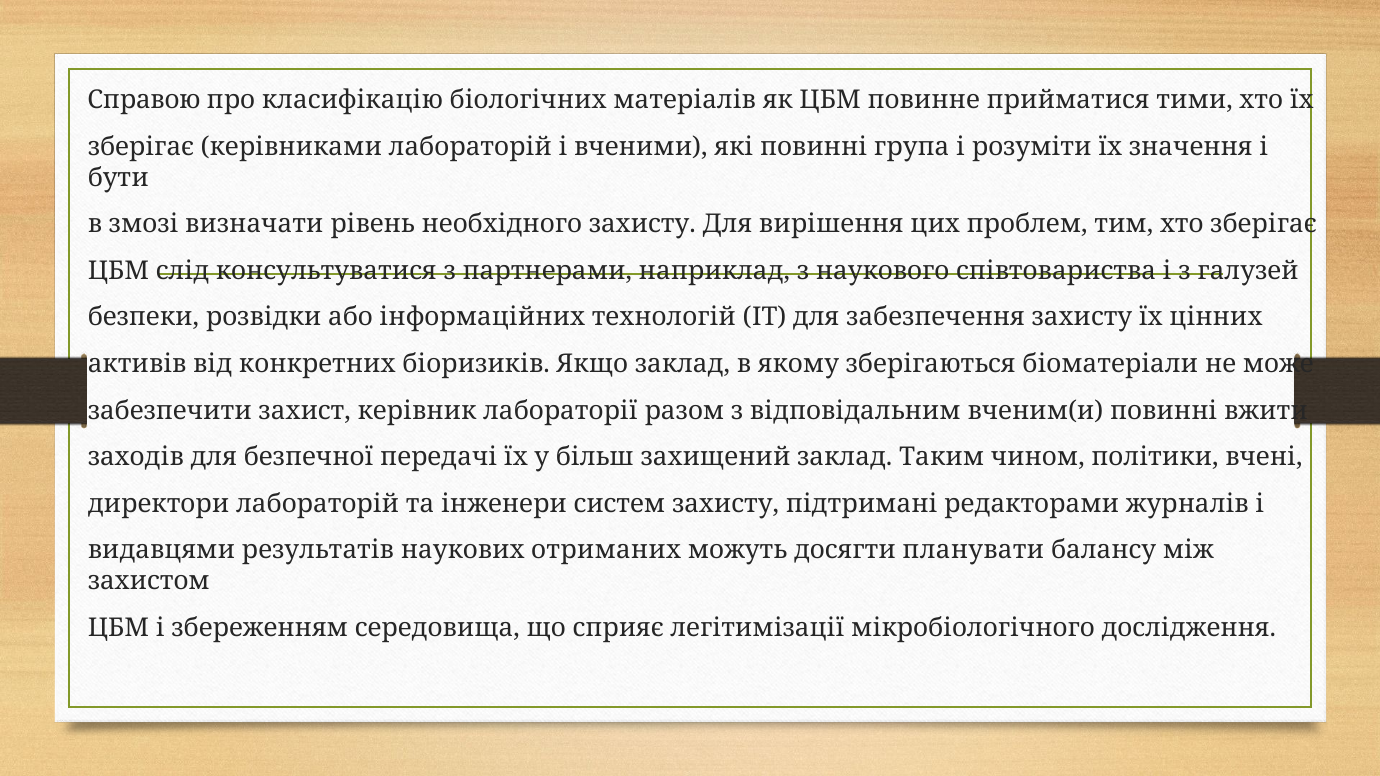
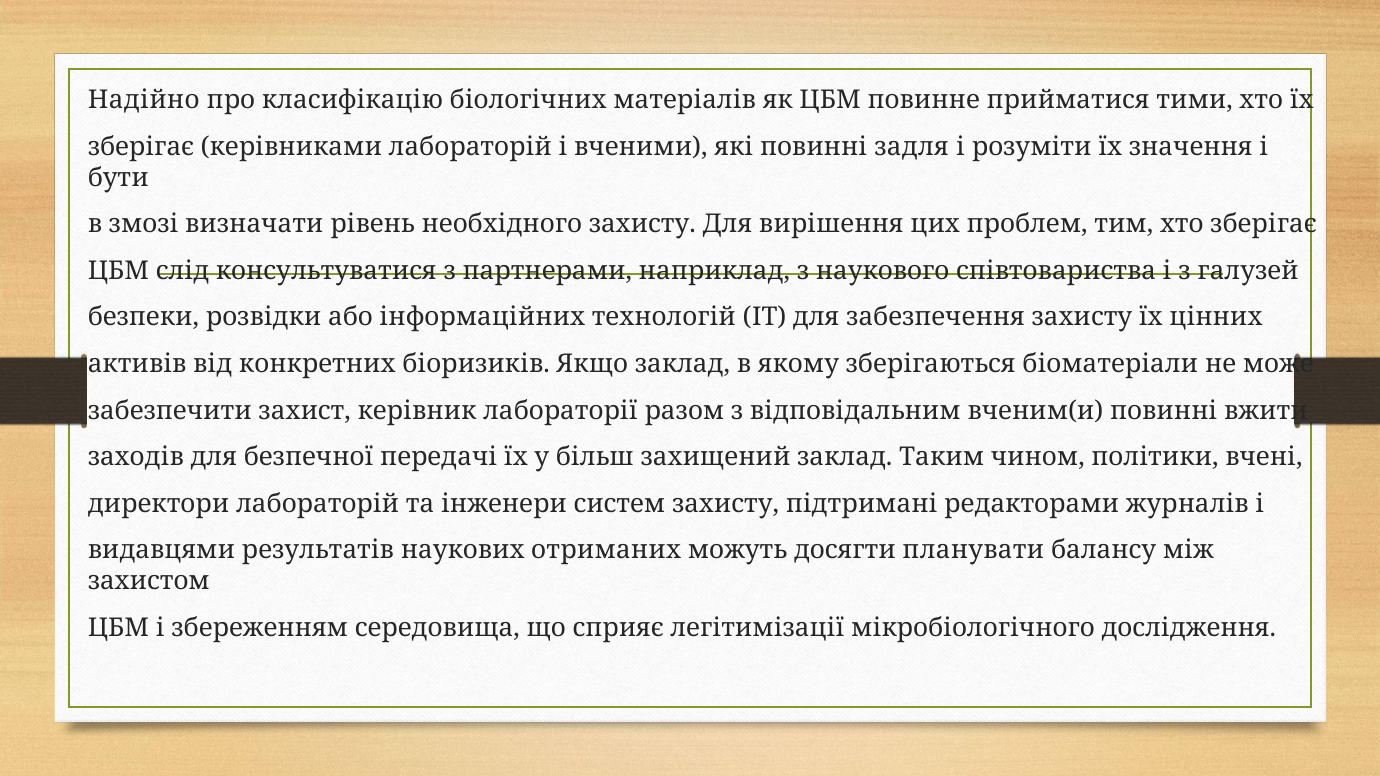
Справою: Справою -> Надійно (144, 100)
група: група -> задля (912, 147)
